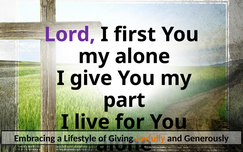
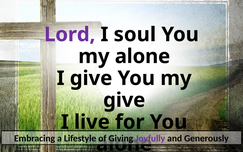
first: first -> soul (135, 34)
part: part -> give (124, 100)
Joyfully colour: orange -> purple (150, 138)
